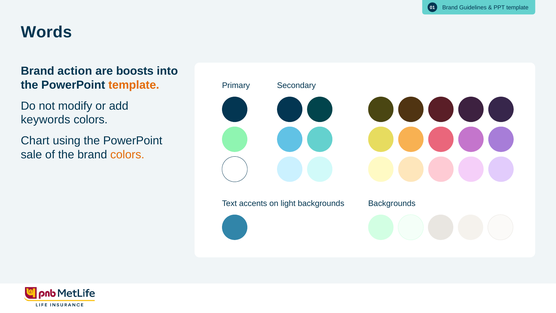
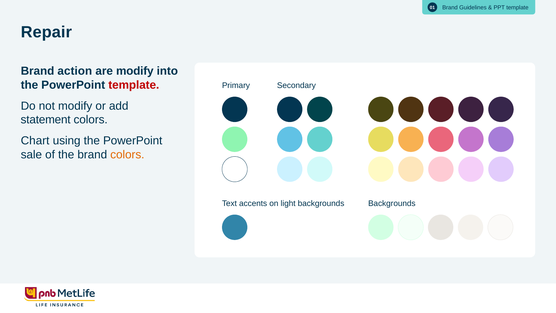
Words: Words -> Repair (46, 32)
are boosts: boosts -> modify (135, 71)
template colour: orange -> red (134, 85)
keywords: keywords -> statement (46, 120)
